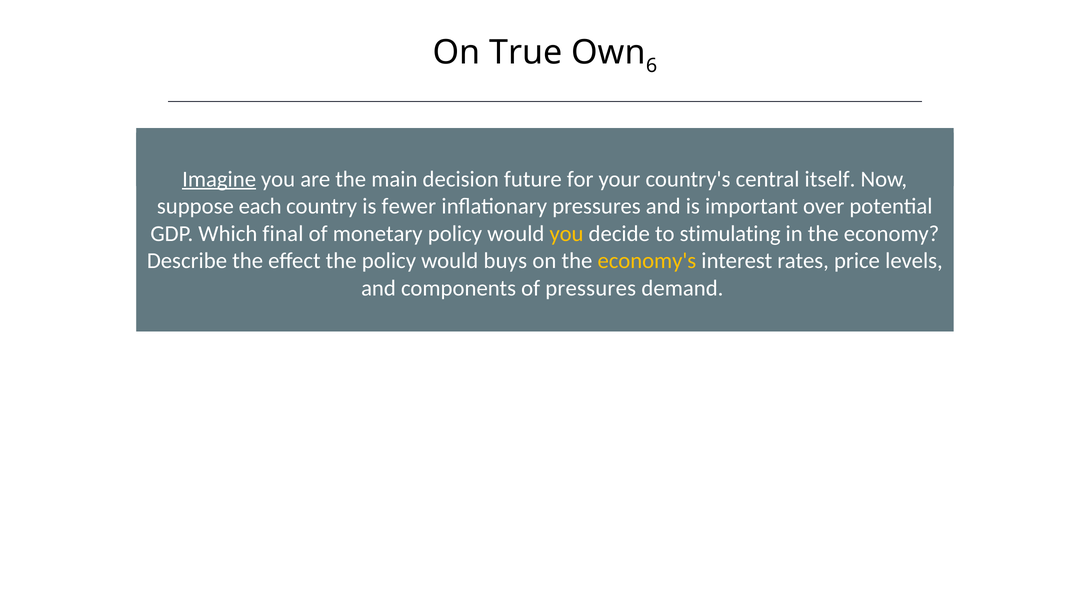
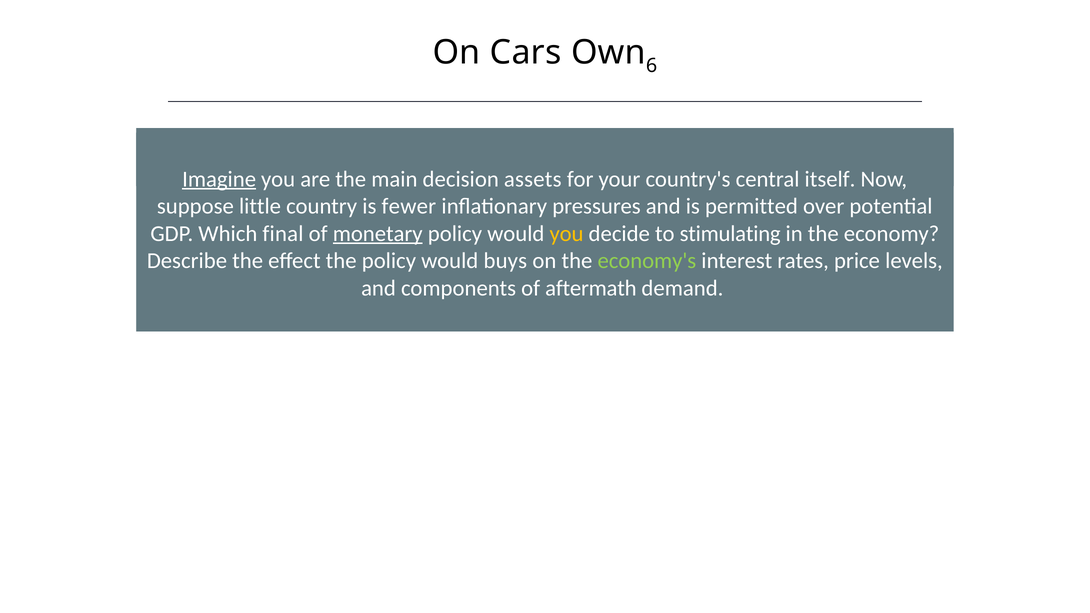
True: True -> Cars (526, 53)
future: future -> assets (533, 179)
each: each -> little (260, 206)
important: important -> permitted (751, 206)
monetary underline: none -> present (378, 234)
economy's colour: yellow -> light green (647, 261)
of pressures: pressures -> aftermath (591, 288)
